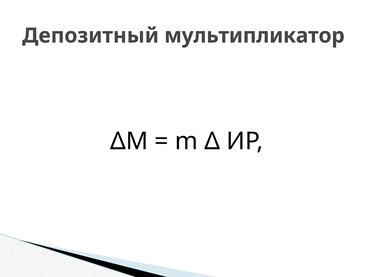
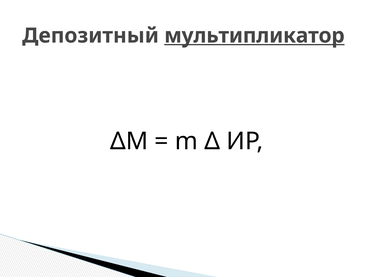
мультипликатор underline: none -> present (254, 36)
